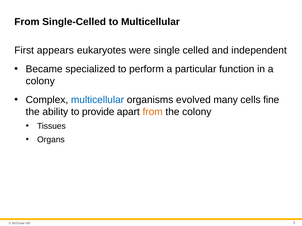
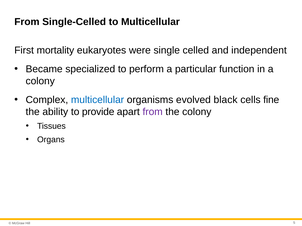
appears: appears -> mortality (55, 50)
many: many -> black (226, 100)
from colour: orange -> purple (153, 112)
